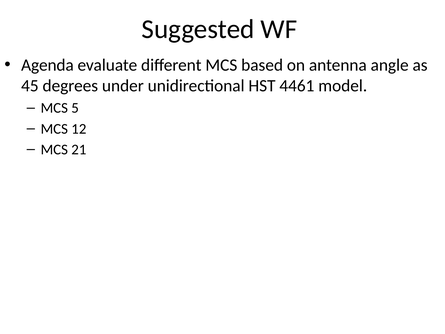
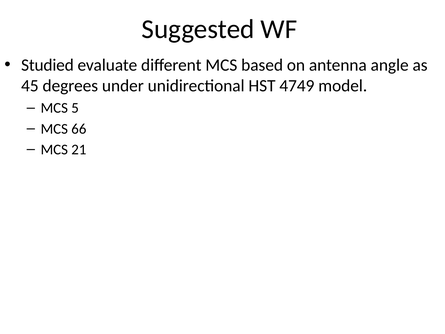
Agenda: Agenda -> Studied (47, 65)
4461: 4461 -> 4749 (297, 86)
12: 12 -> 66 (79, 129)
